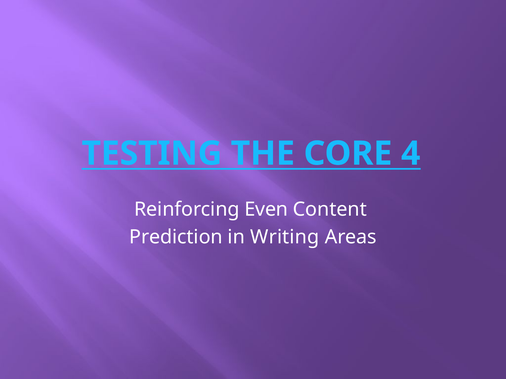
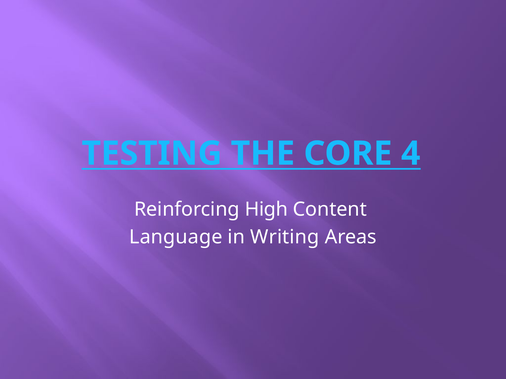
Even: Even -> High (266, 210)
Prediction: Prediction -> Language (176, 237)
